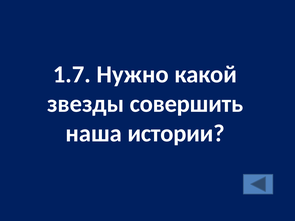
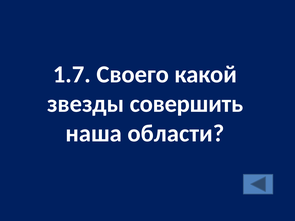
Нужно: Нужно -> Своего (133, 74)
истории: истории -> области (176, 133)
